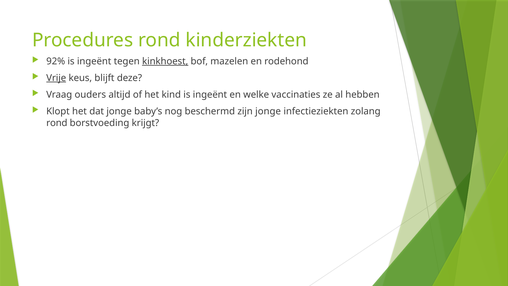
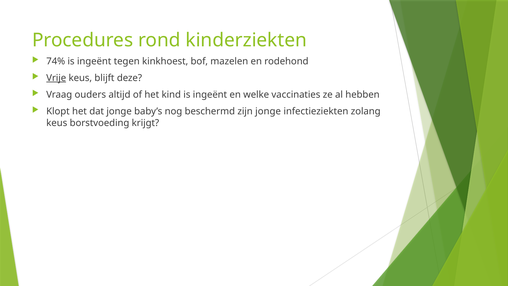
92%: 92% -> 74% (56, 61)
kinkhoest underline: present -> none (165, 61)
rond: rond -> keus (57, 123)
